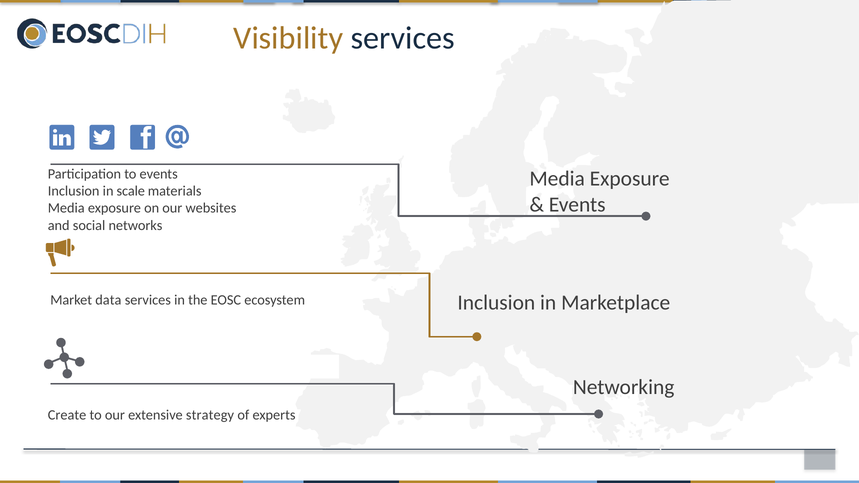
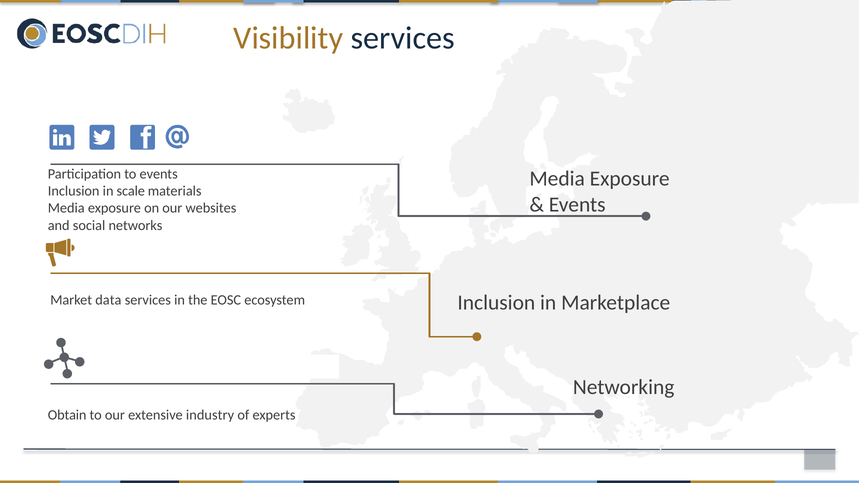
Create: Create -> Obtain (67, 415)
strategy: strategy -> industry (210, 415)
